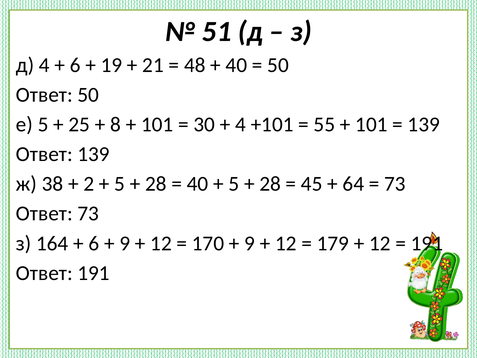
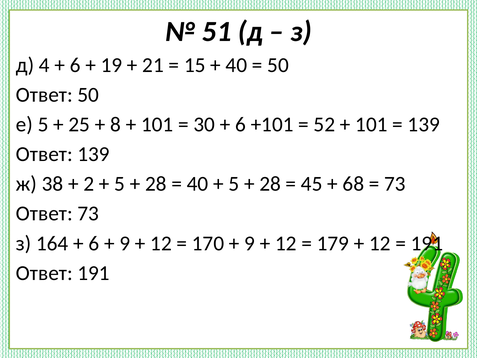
48: 48 -> 15 (195, 65)
4: 4 -> 6 (241, 124)
55: 55 -> 52 (324, 124)
64: 64 -> 68 (353, 184)
